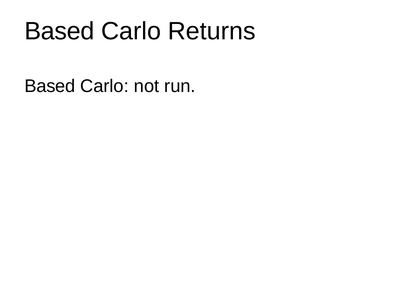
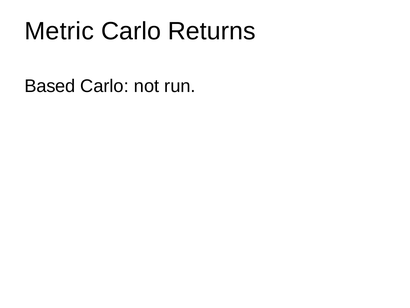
Based: Based -> Metric (59, 31)
